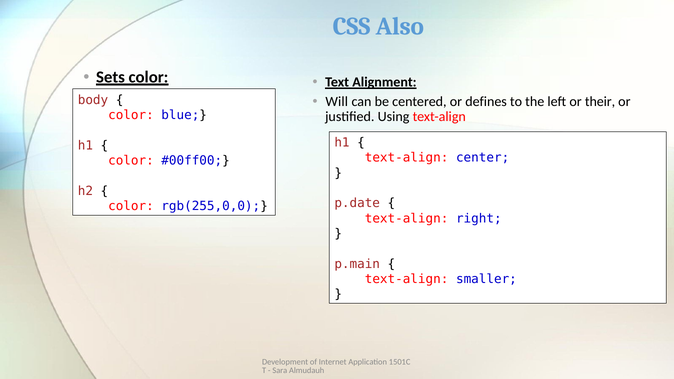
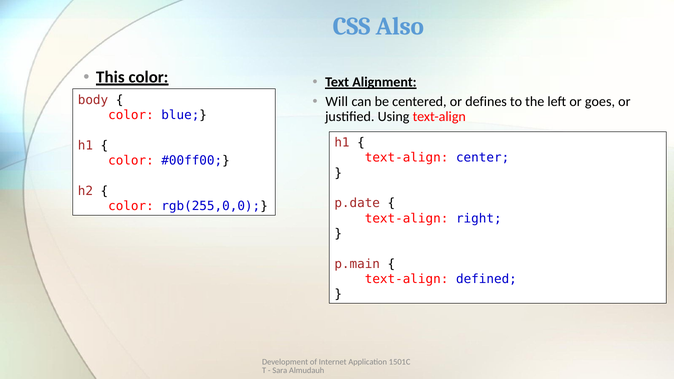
Sets: Sets -> This (110, 77)
their: their -> goes (600, 102)
smaller: smaller -> defined (486, 279)
